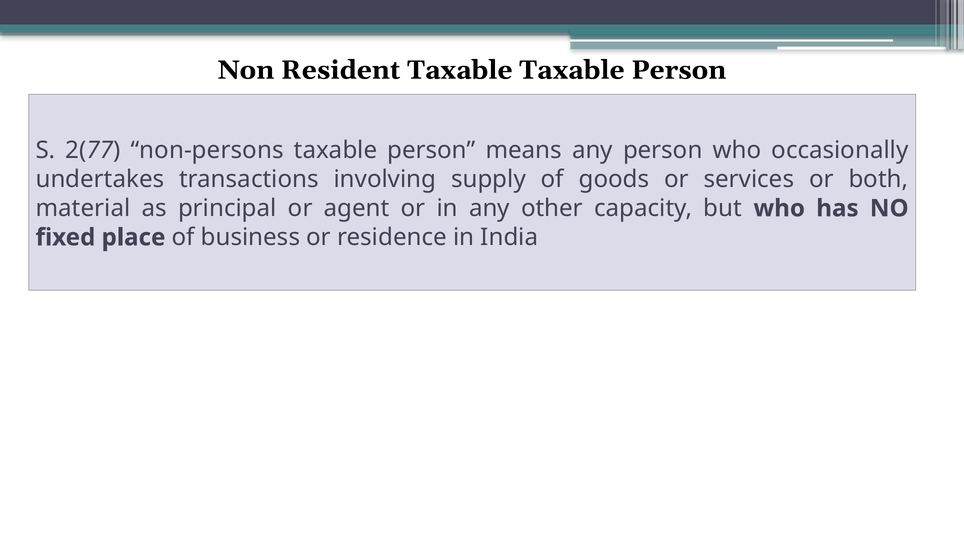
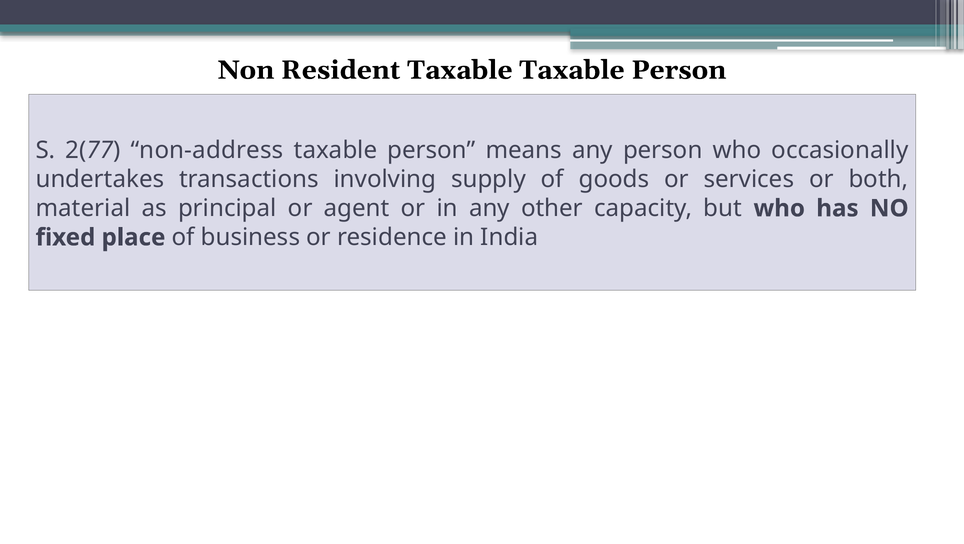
non-persons: non-persons -> non-address (207, 150)
